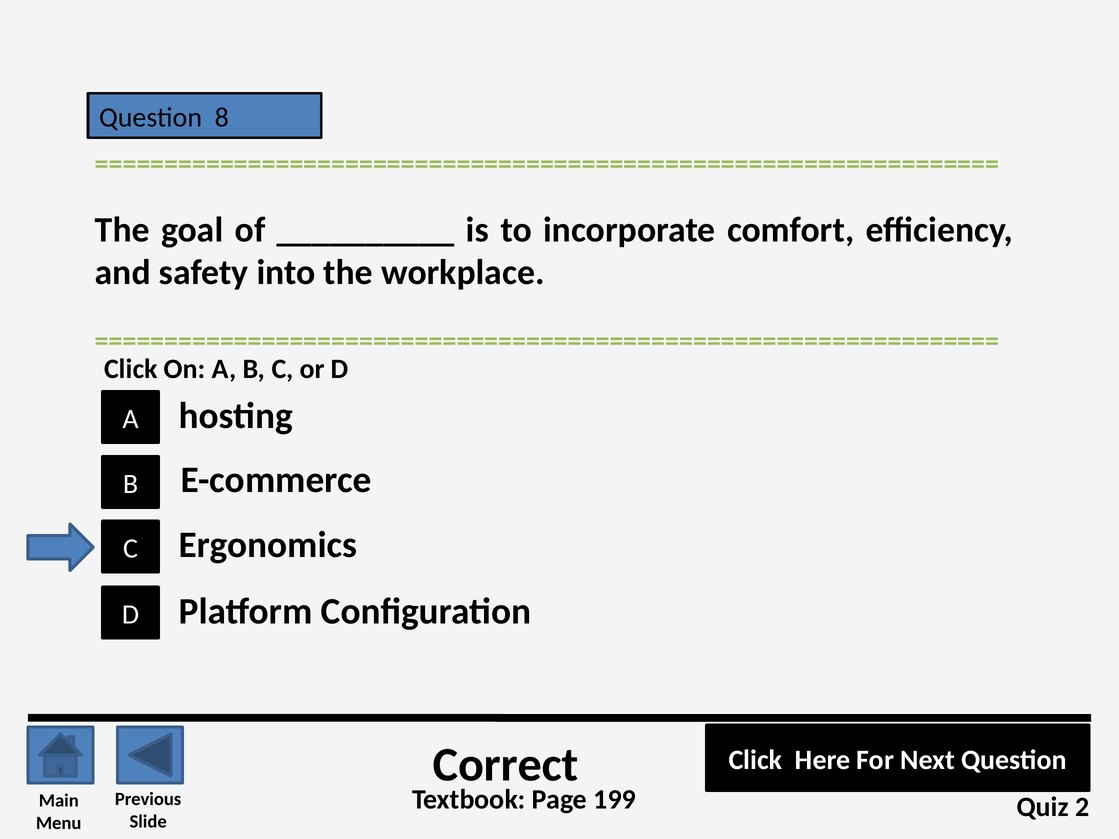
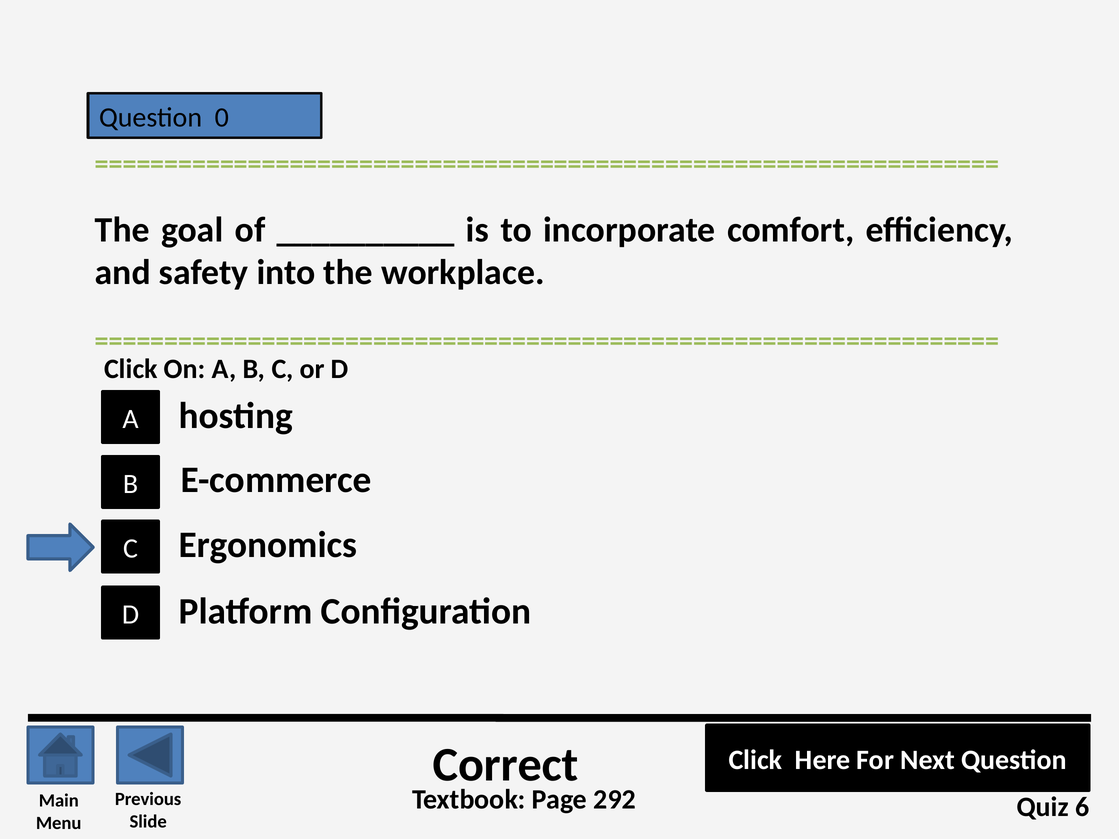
8: 8 -> 0 (222, 117)
199: 199 -> 292 (615, 800)
2: 2 -> 6 (1082, 808)
